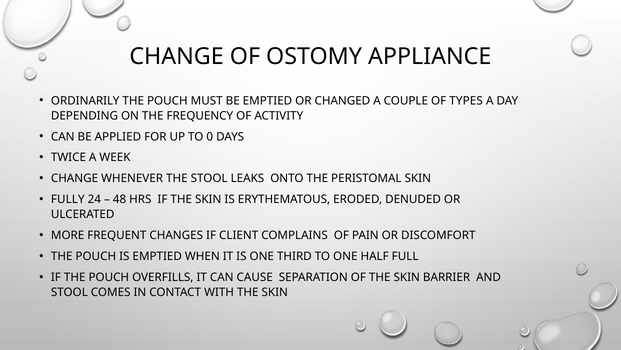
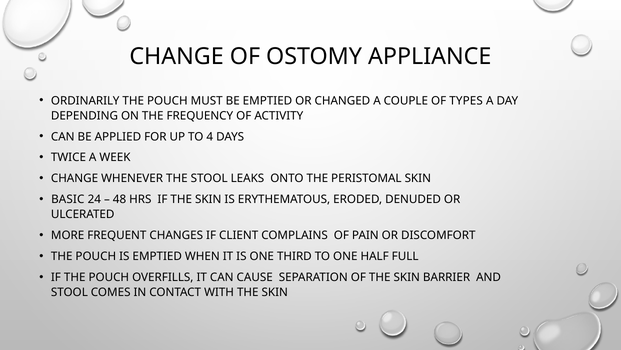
0: 0 -> 4 (210, 136)
FULLY: FULLY -> BASIC (68, 199)
